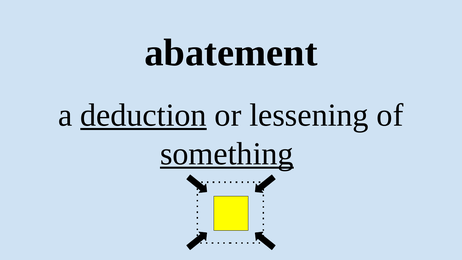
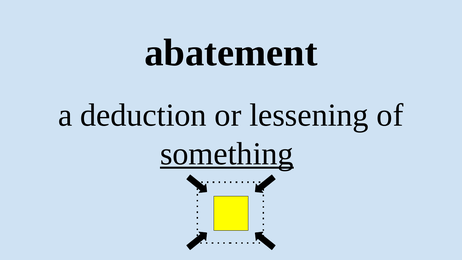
deduction underline: present -> none (143, 115)
